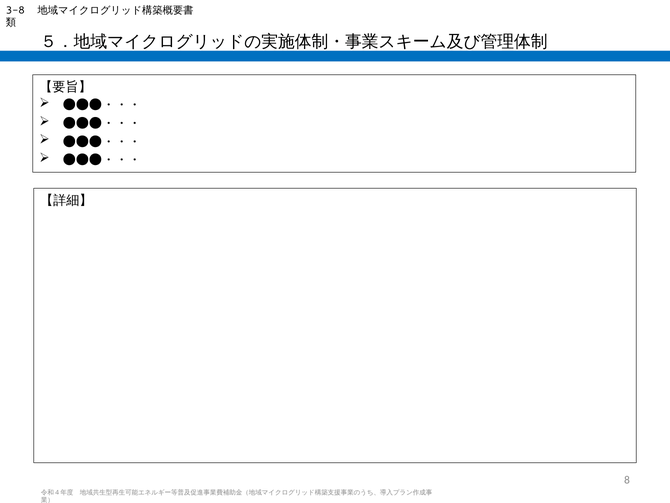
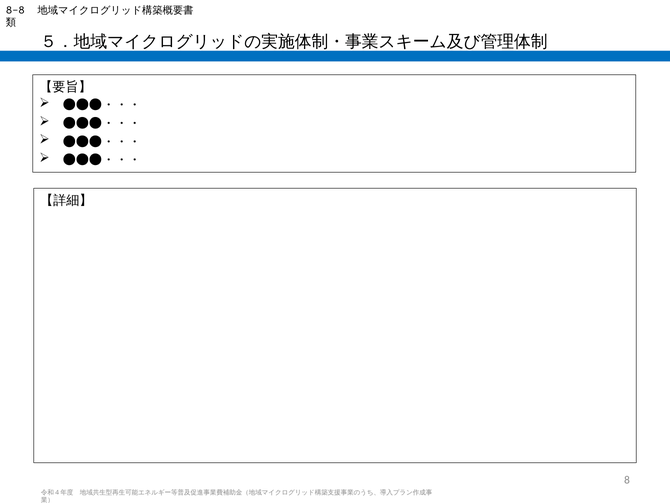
3-8: 3-8 -> 8-8 (15, 10)
